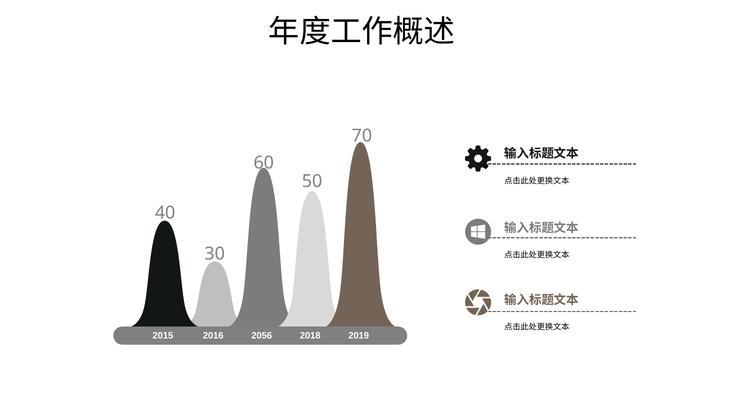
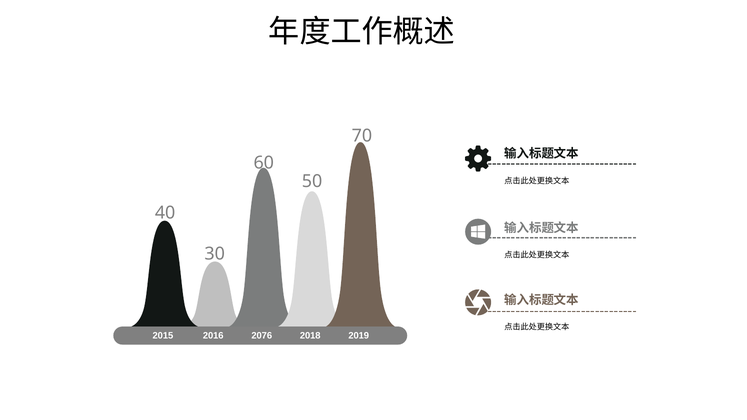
2056: 2056 -> 2076 (262, 336)
